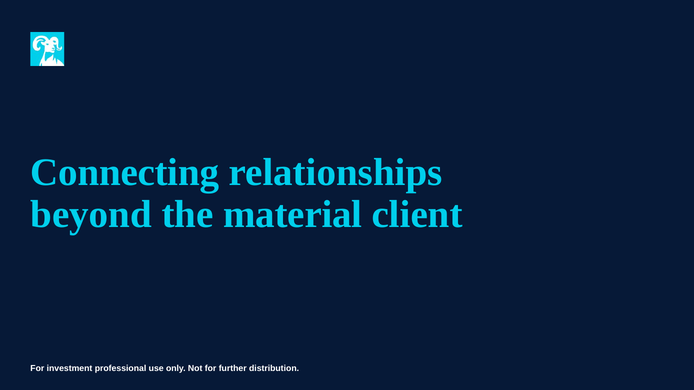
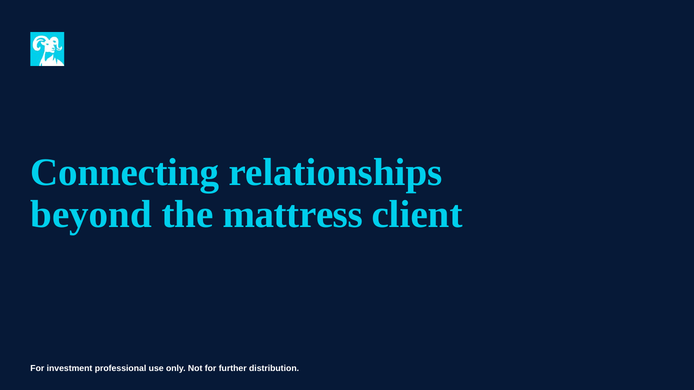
material: material -> mattress (293, 215)
